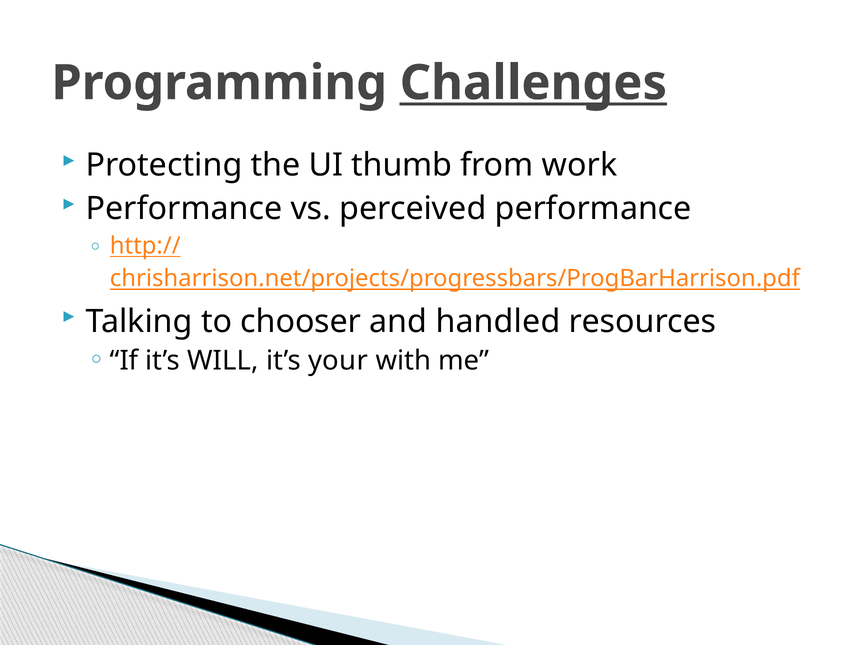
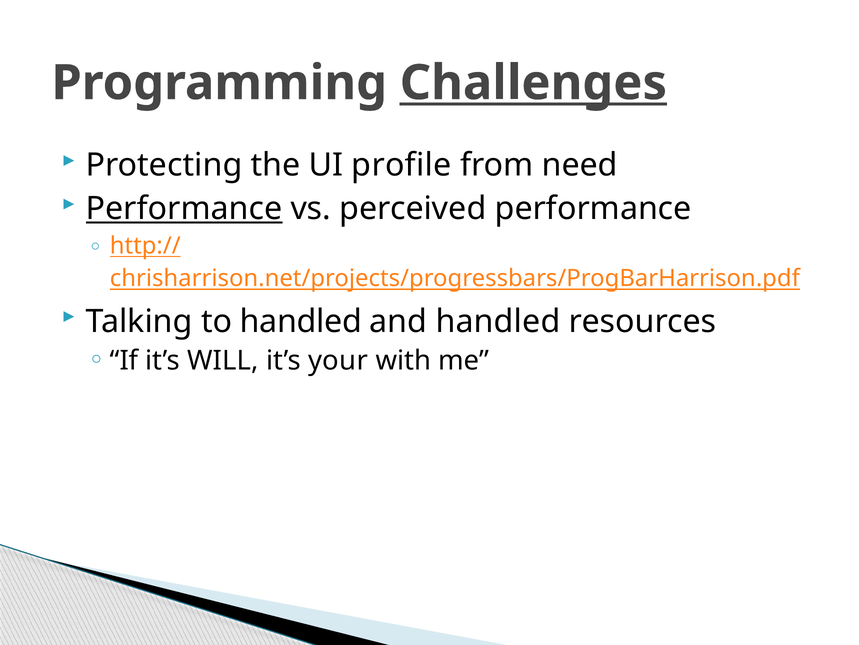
thumb: thumb -> profile (401, 165)
work: work -> need (580, 165)
Performance underline: none -> present (184, 208)
to chooser: chooser -> handled (301, 321)
